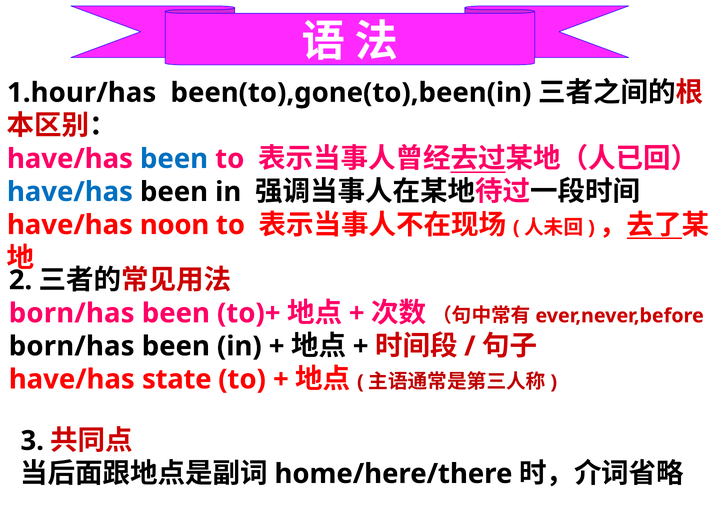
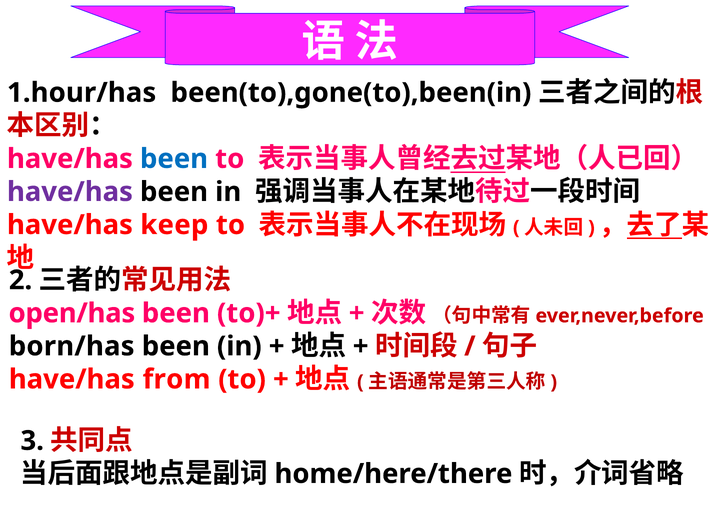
have/has colour: blue -> purple (70, 192)
noon: noon -> keep (174, 225)
born/has: born/has -> open/has (72, 313)
state: state -> from (177, 379)
